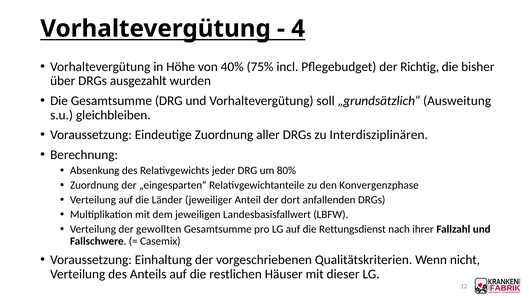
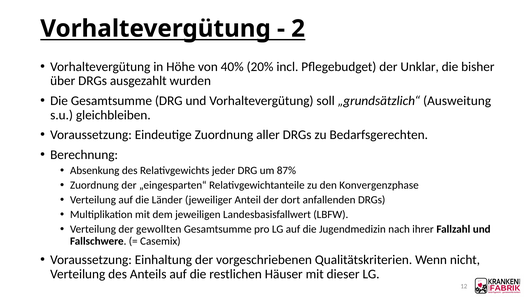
4: 4 -> 2 (298, 29)
75%: 75% -> 20% (260, 67)
Richtig: Richtig -> Unklar (420, 67)
Interdisziplinären: Interdisziplinären -> Bedarfsgerechten (379, 135)
80%: 80% -> 87% (286, 170)
Rettungsdienst: Rettungsdienst -> Jugendmedizin (352, 229)
